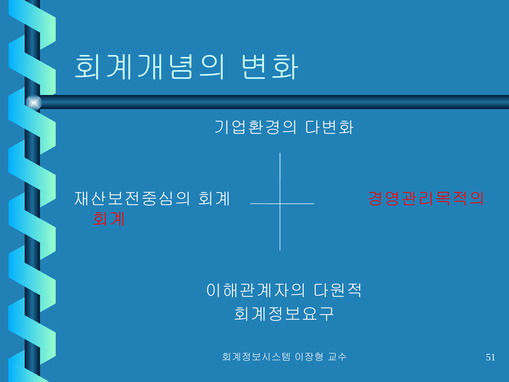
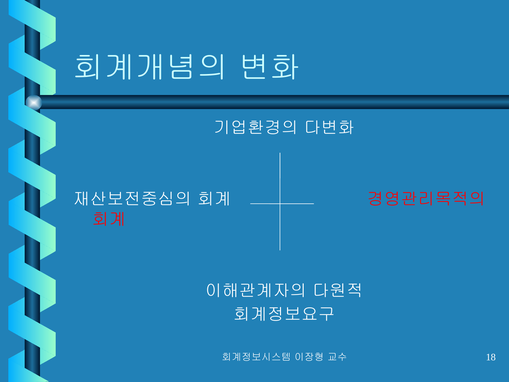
51: 51 -> 18 (491, 357)
